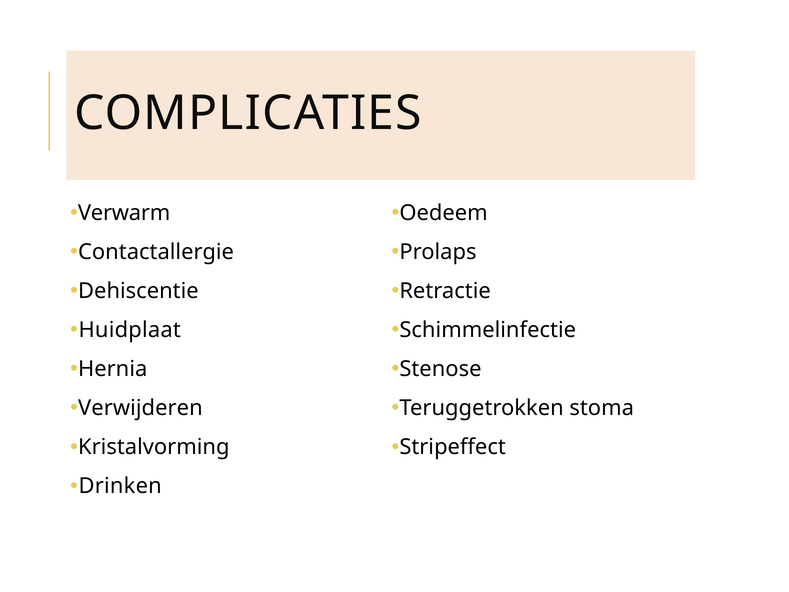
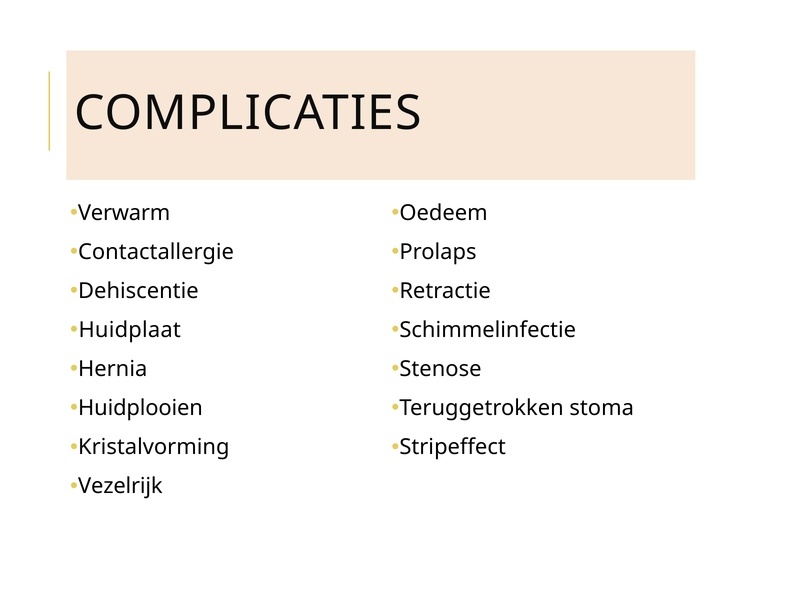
Verwijderen: Verwijderen -> Huidplooien (141, 408)
Drinken: Drinken -> Vezelrijk (120, 486)
